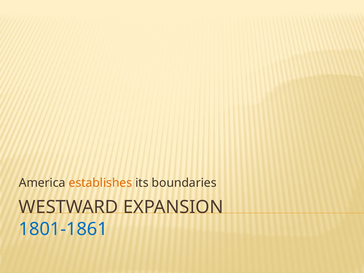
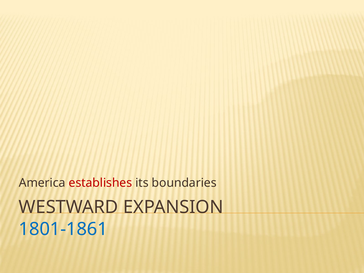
establishes colour: orange -> red (100, 183)
